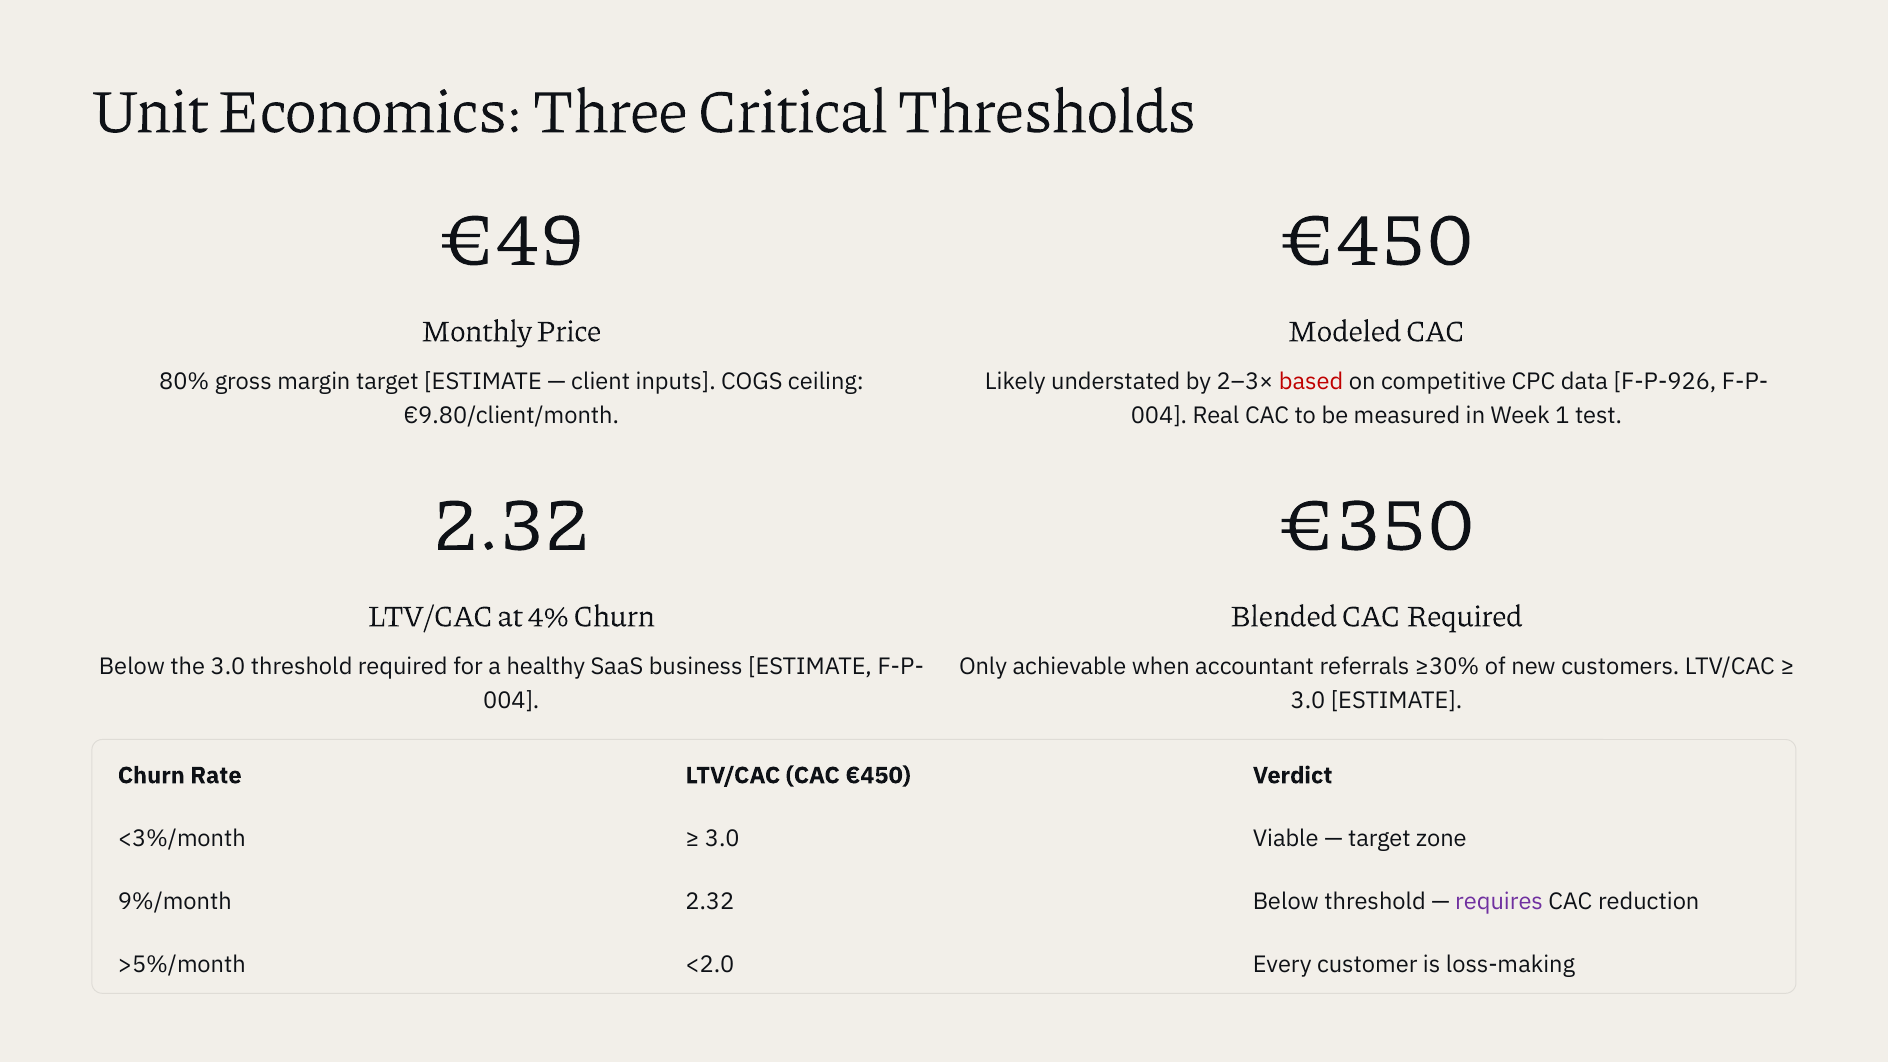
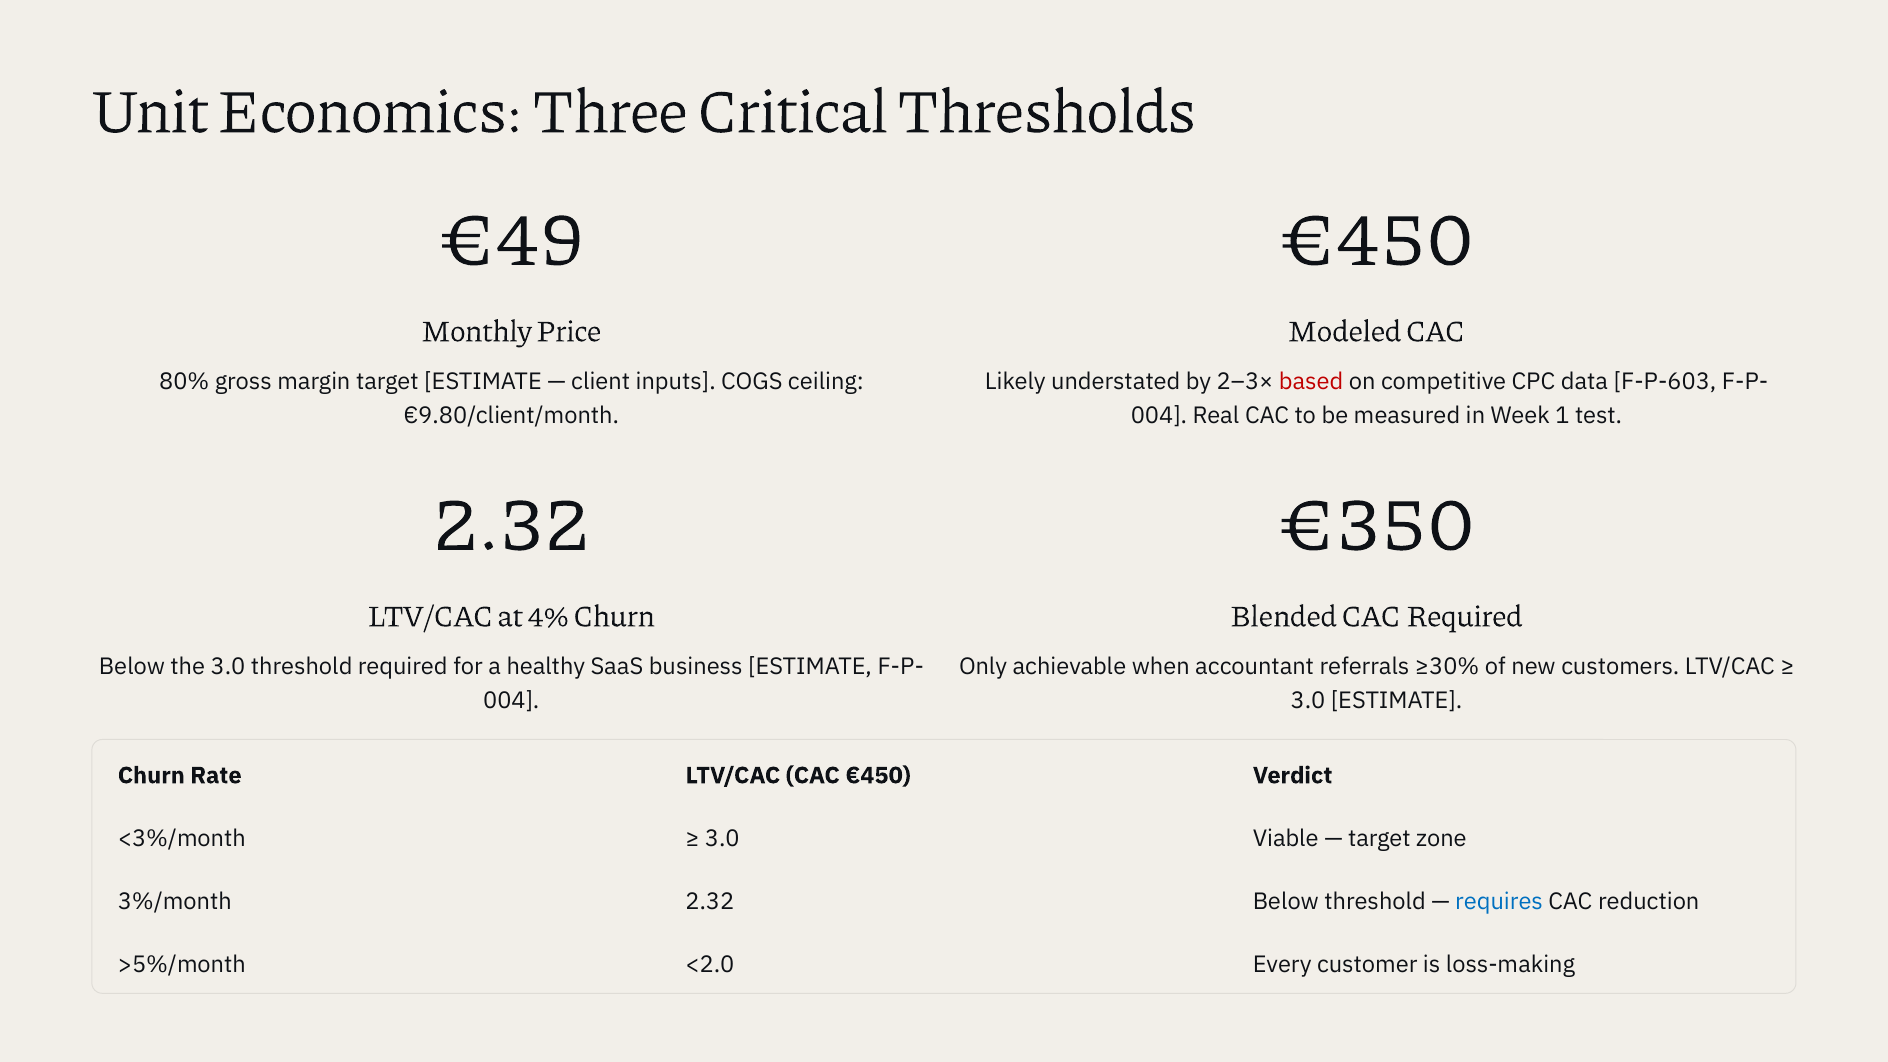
F-P-926: F-P-926 -> F-P-603 (1665, 382)
9%/month: 9%/month -> 3%/month (175, 902)
requires colour: purple -> blue (1499, 902)
